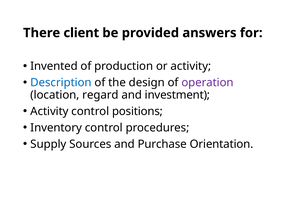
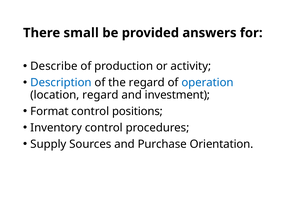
client: client -> small (81, 33)
Invented: Invented -> Describe (54, 66)
the design: design -> regard (147, 82)
operation colour: purple -> blue (207, 82)
Activity: Activity -> Format (49, 111)
